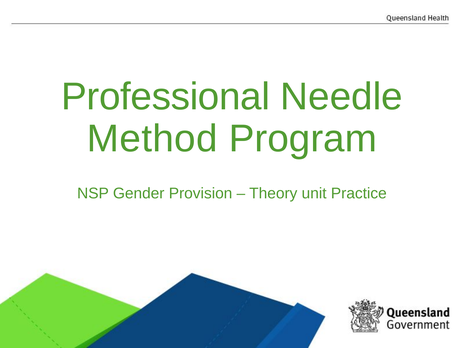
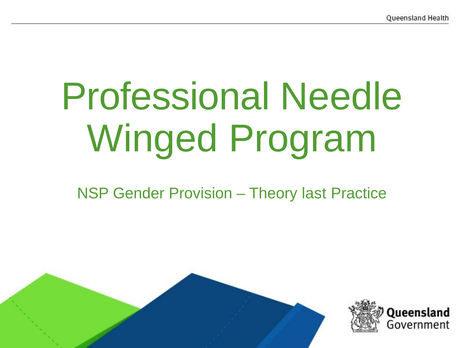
Method: Method -> Winged (152, 139)
unit: unit -> last (314, 193)
